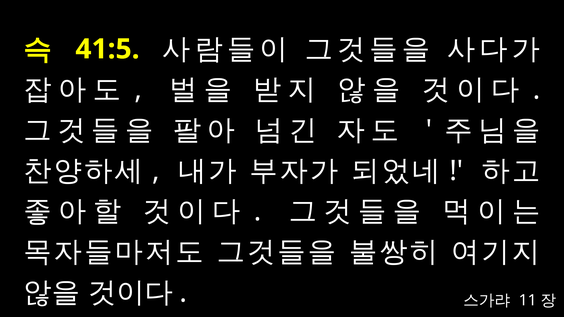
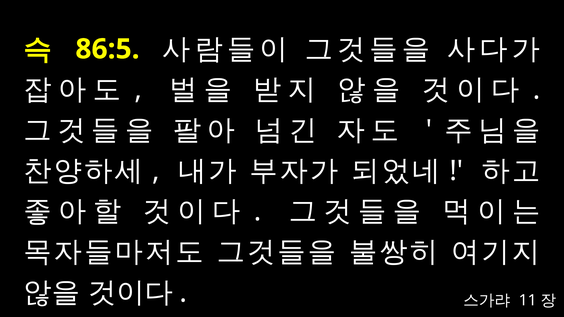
41:5: 41:5 -> 86:5 (107, 49)
